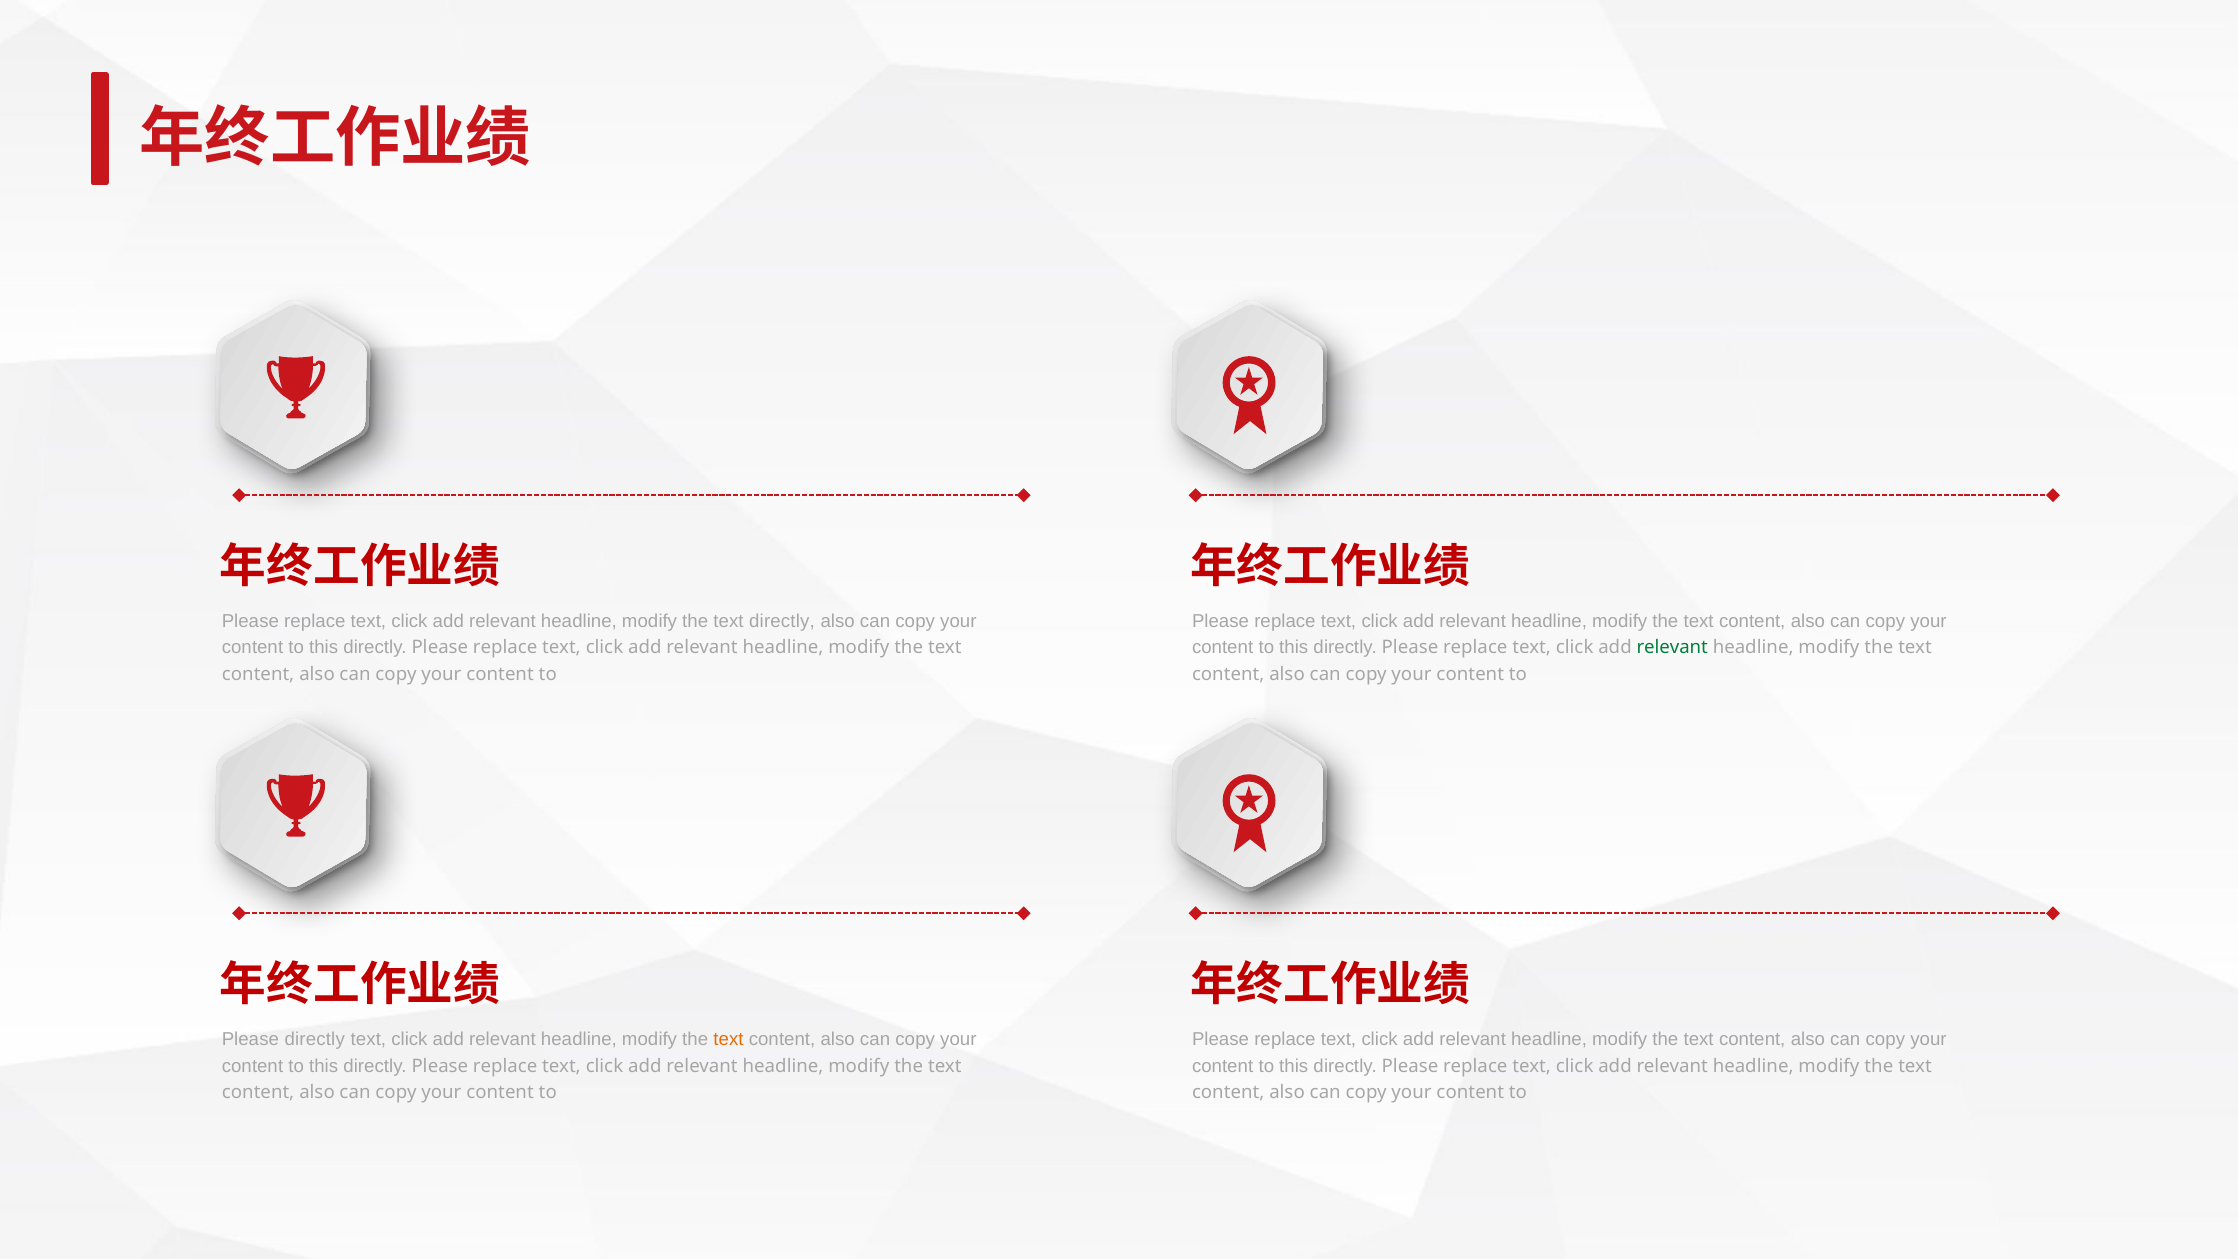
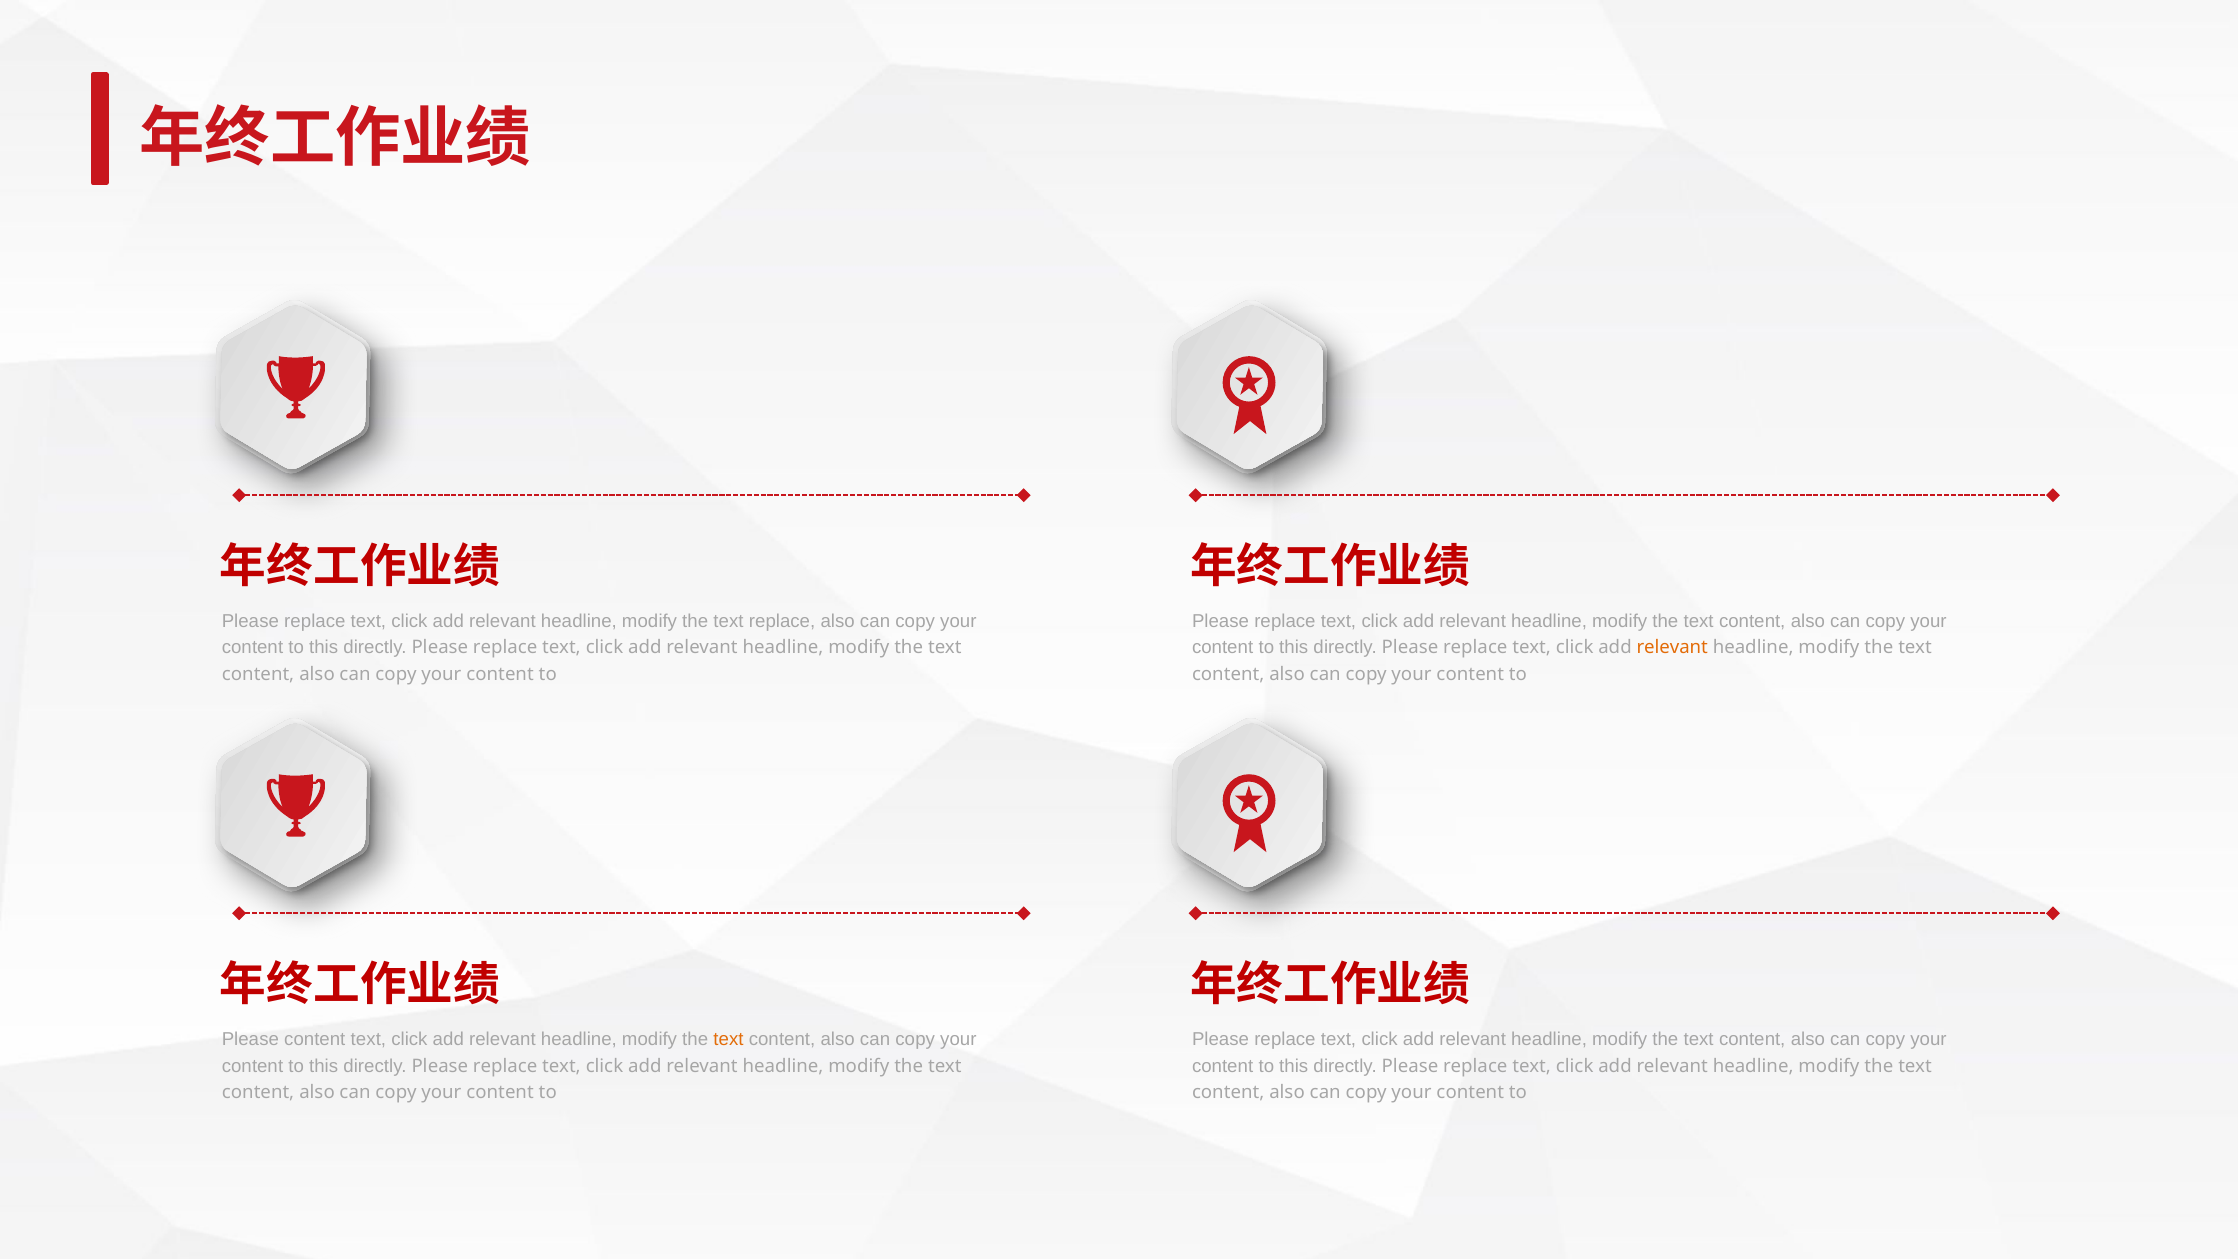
text directly: directly -> replace (782, 621)
relevant colour: green -> orange (1672, 648)
Please directly: directly -> content (315, 1039)
